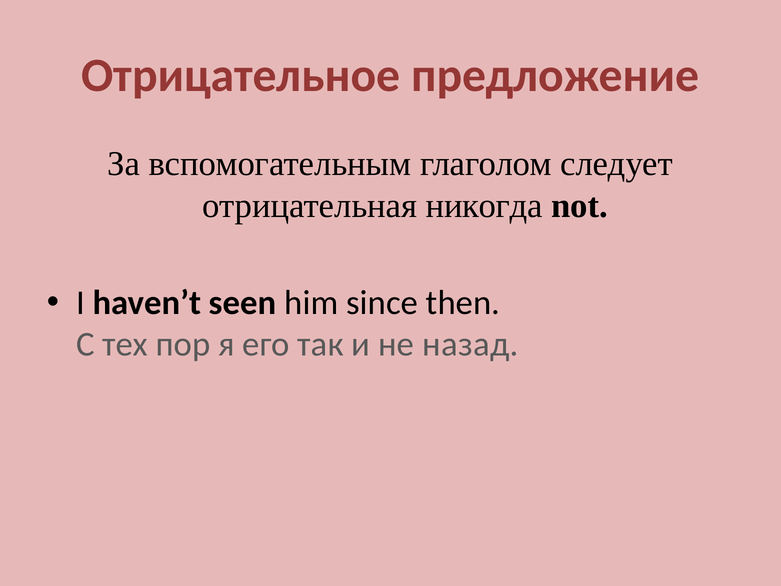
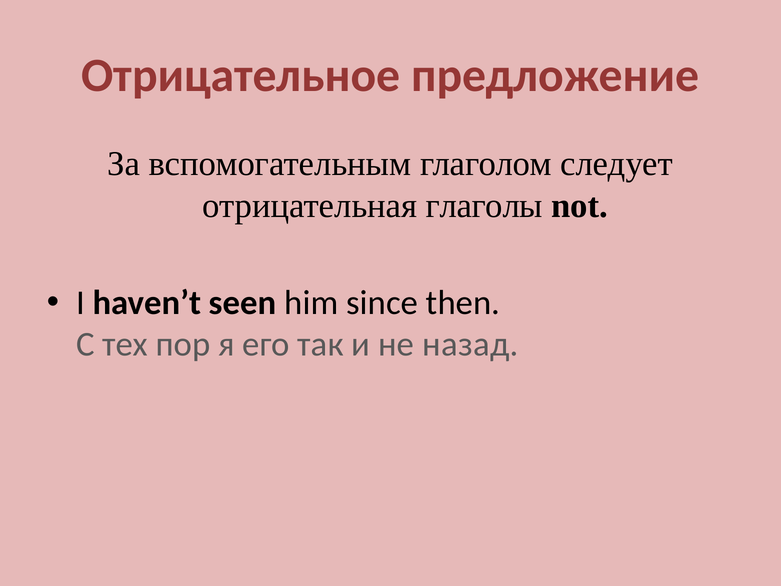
никогда: никогда -> глаголы (484, 206)
